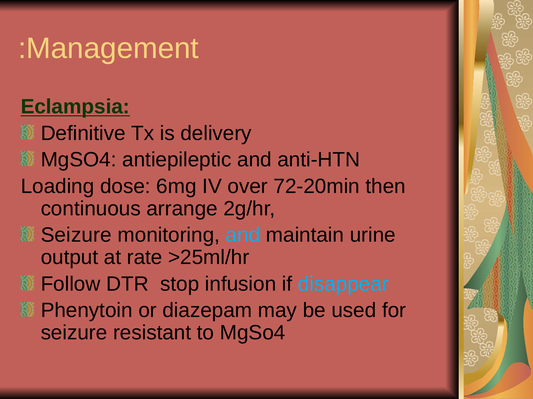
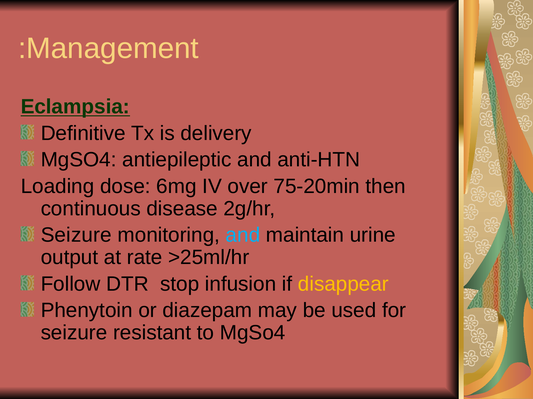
72-20min: 72-20min -> 75-20min (317, 187)
arrange: arrange -> disease (182, 209)
disappear colour: light blue -> yellow (343, 284)
